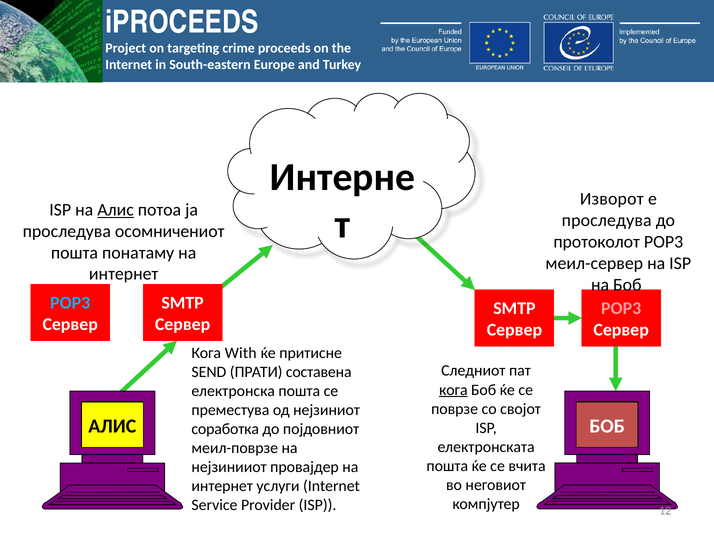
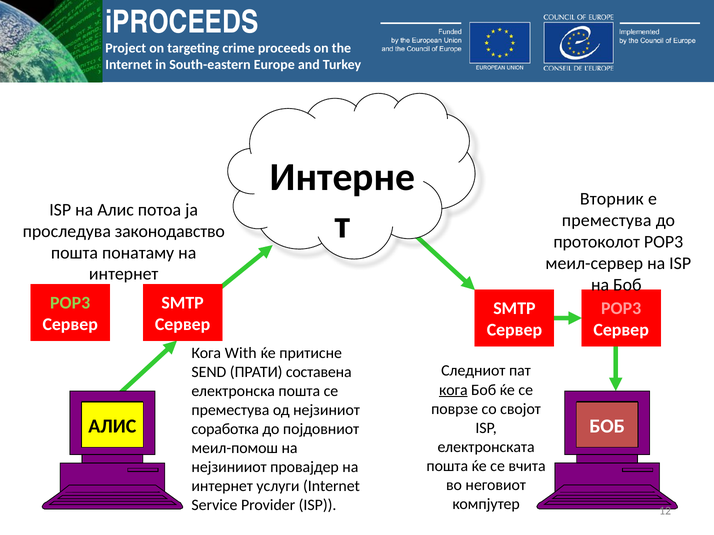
Изворот: Изворот -> Вторник (612, 199)
Алис underline: present -> none (116, 210)
проследува: проследува -> преместува (607, 221)
осомничениот: осомничениот -> законодавство (170, 231)
POP3 colour: light blue -> light green (70, 303)
меил-поврзе: меил-поврзе -> меил-помош (235, 448)
